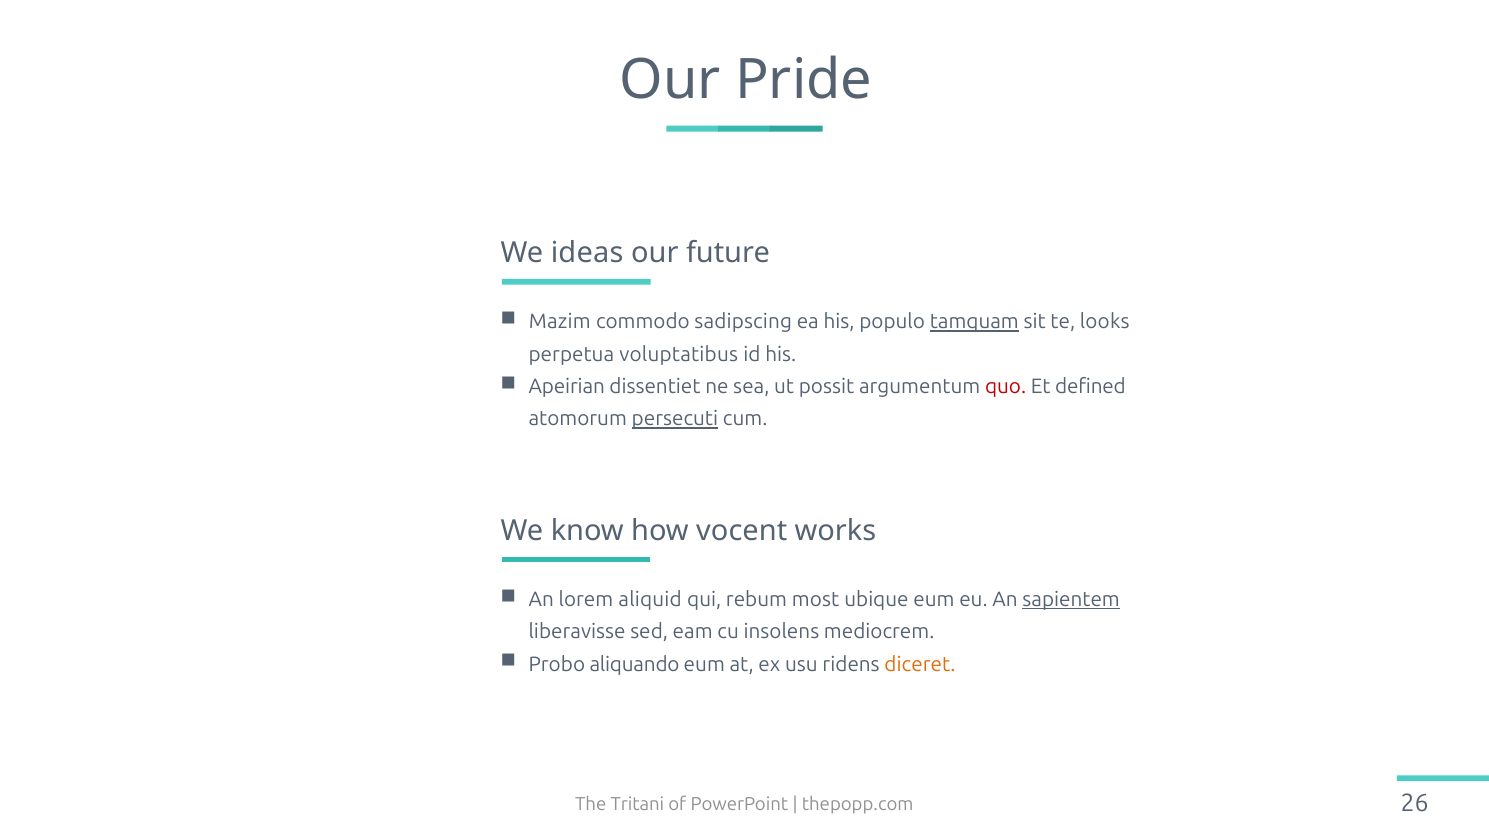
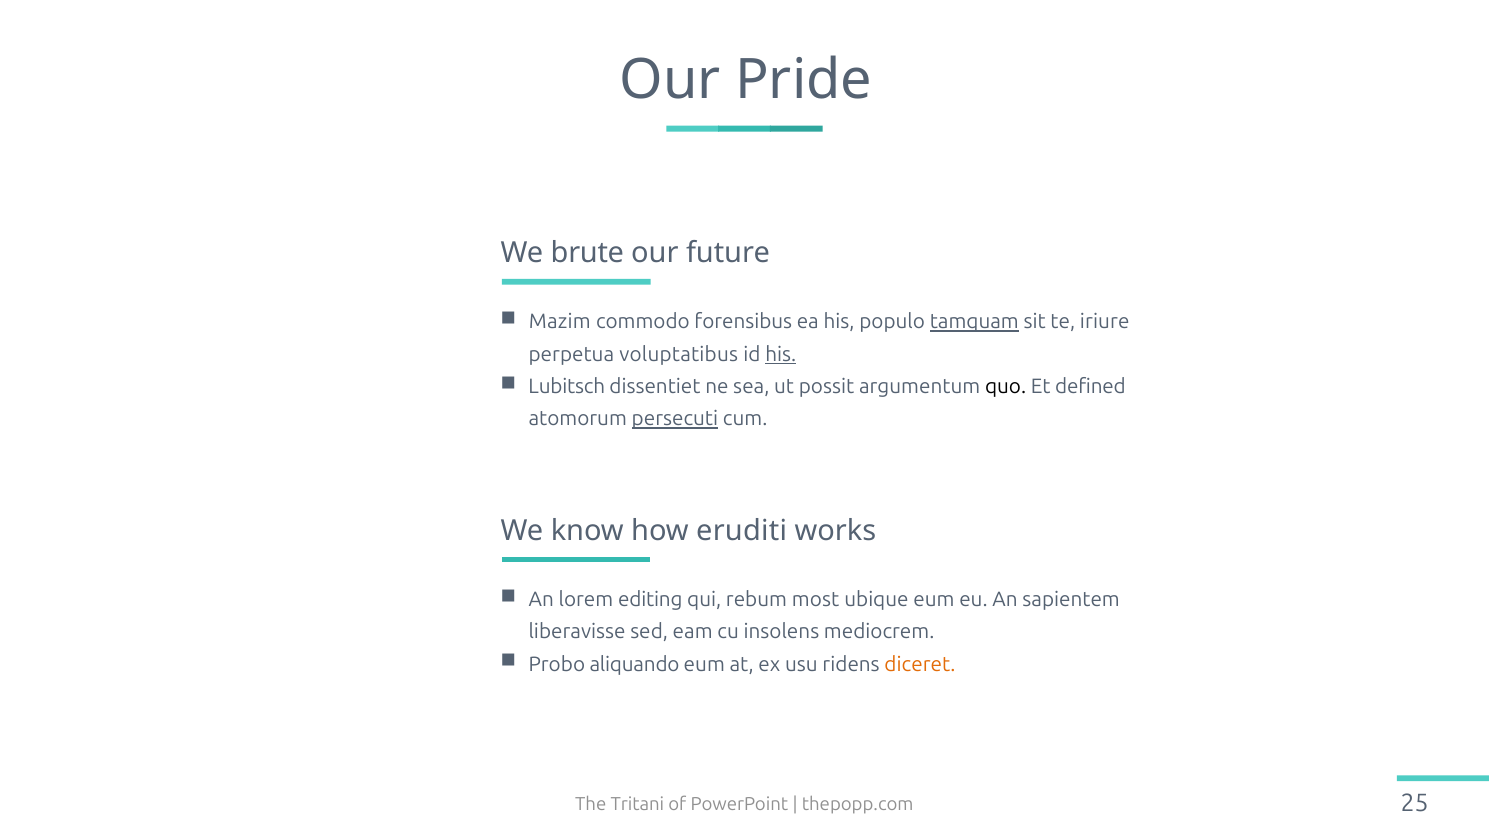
ideas: ideas -> brute (587, 253)
sadipscing: sadipscing -> forensibus (743, 322)
looks: looks -> iriure (1105, 322)
his underline: none -> present (781, 354)
Apeirian: Apeirian -> Lubitsch (567, 386)
quo colour: red -> black (1006, 386)
vocent: vocent -> eruditi (742, 530)
aliquid: aliquid -> editing (650, 599)
sapientem underline: present -> none (1071, 599)
26: 26 -> 25 (1415, 803)
